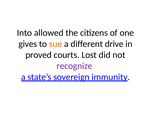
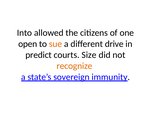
gives: gives -> open (28, 44)
proved: proved -> predict (39, 55)
Lost: Lost -> Size (89, 55)
recognize colour: purple -> orange (74, 66)
